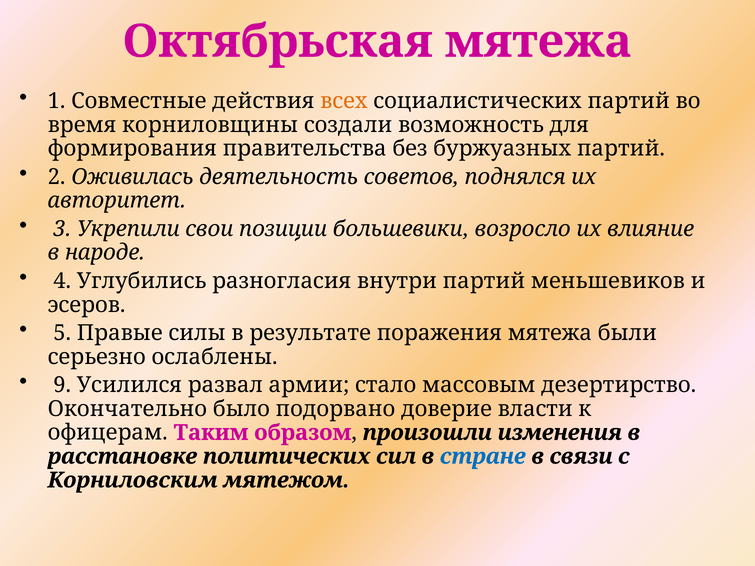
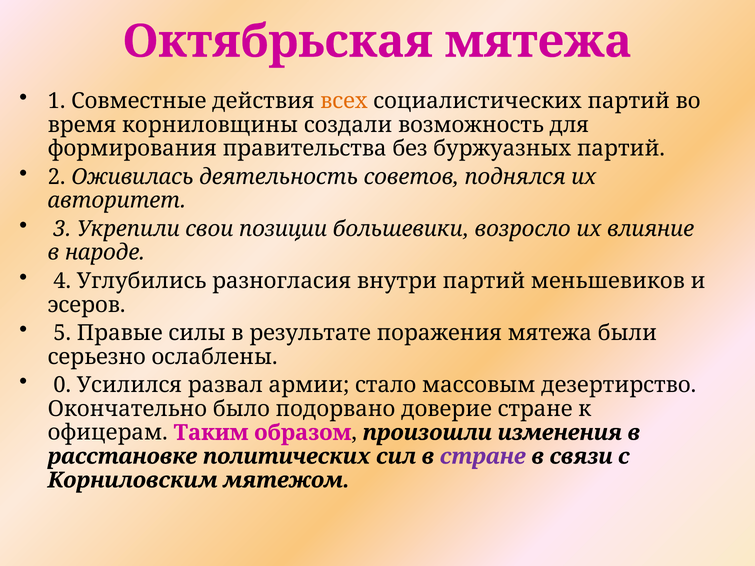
9: 9 -> 0 (62, 385)
доверие власти: власти -> стране (535, 409)
стране colour: blue -> purple (483, 457)
